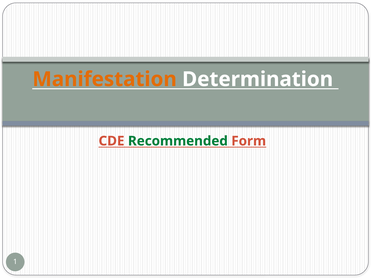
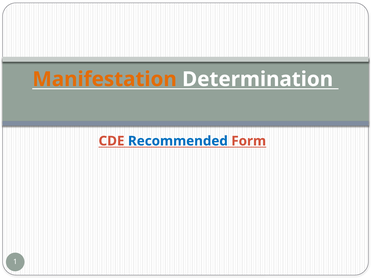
Recommended colour: green -> blue (178, 141)
